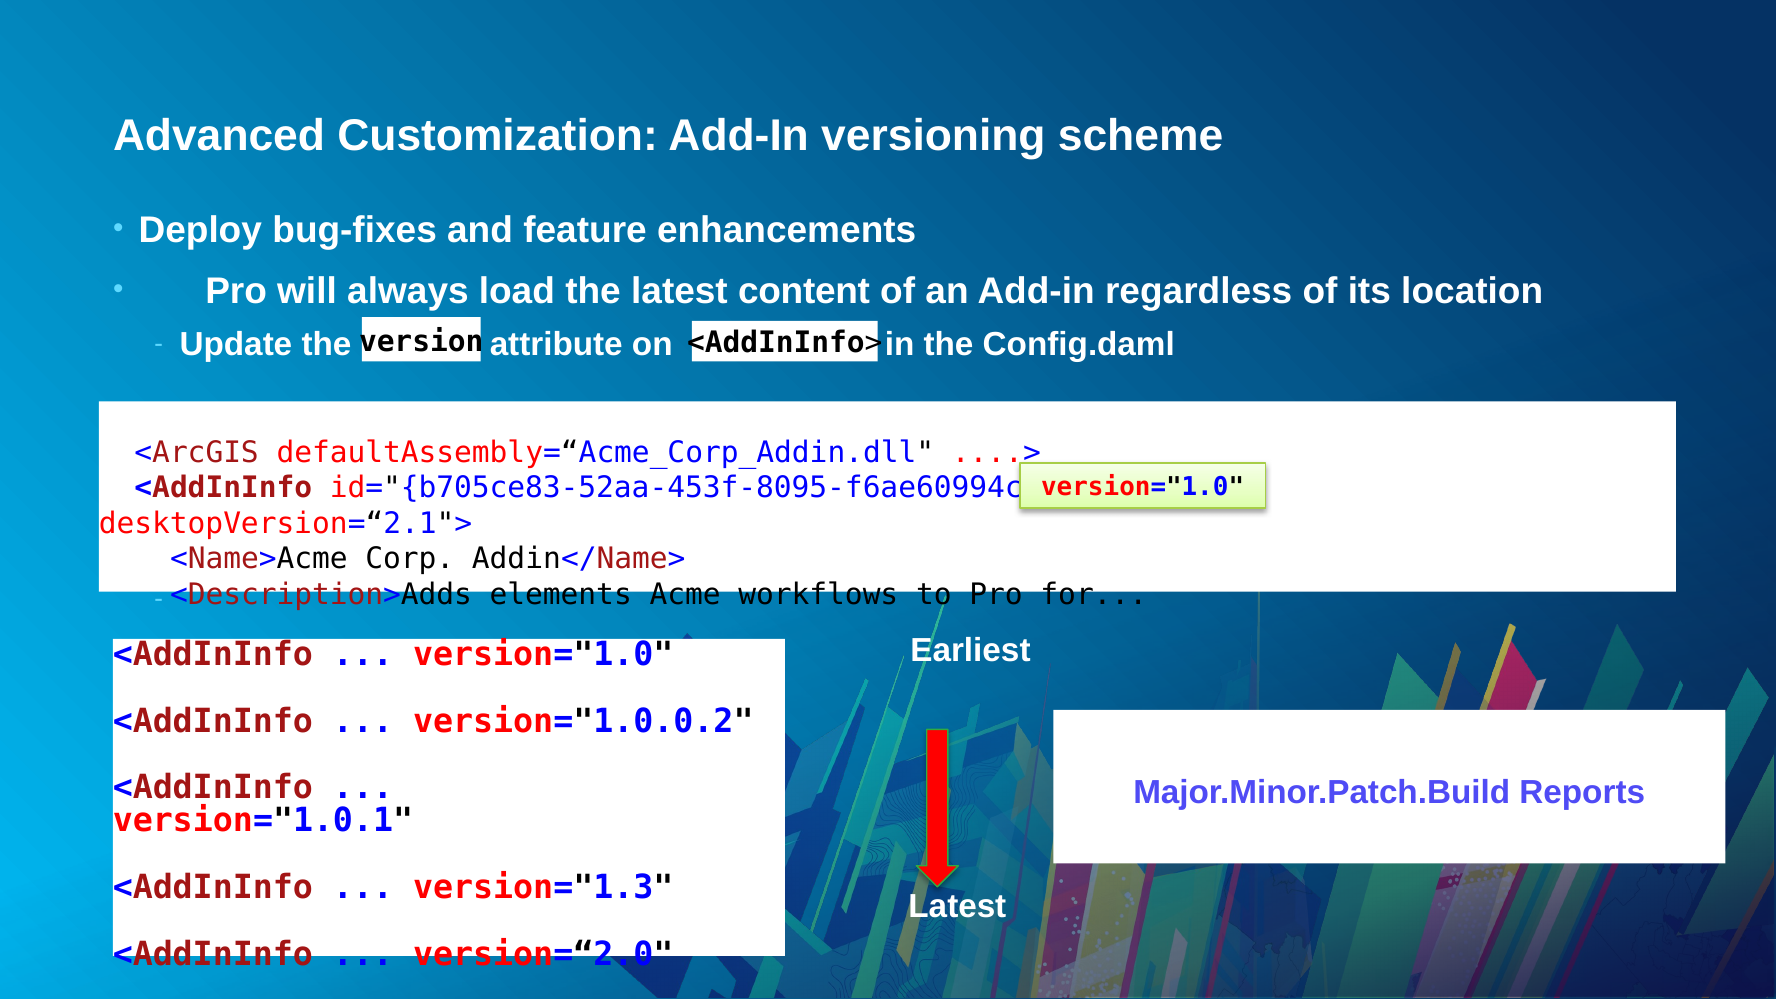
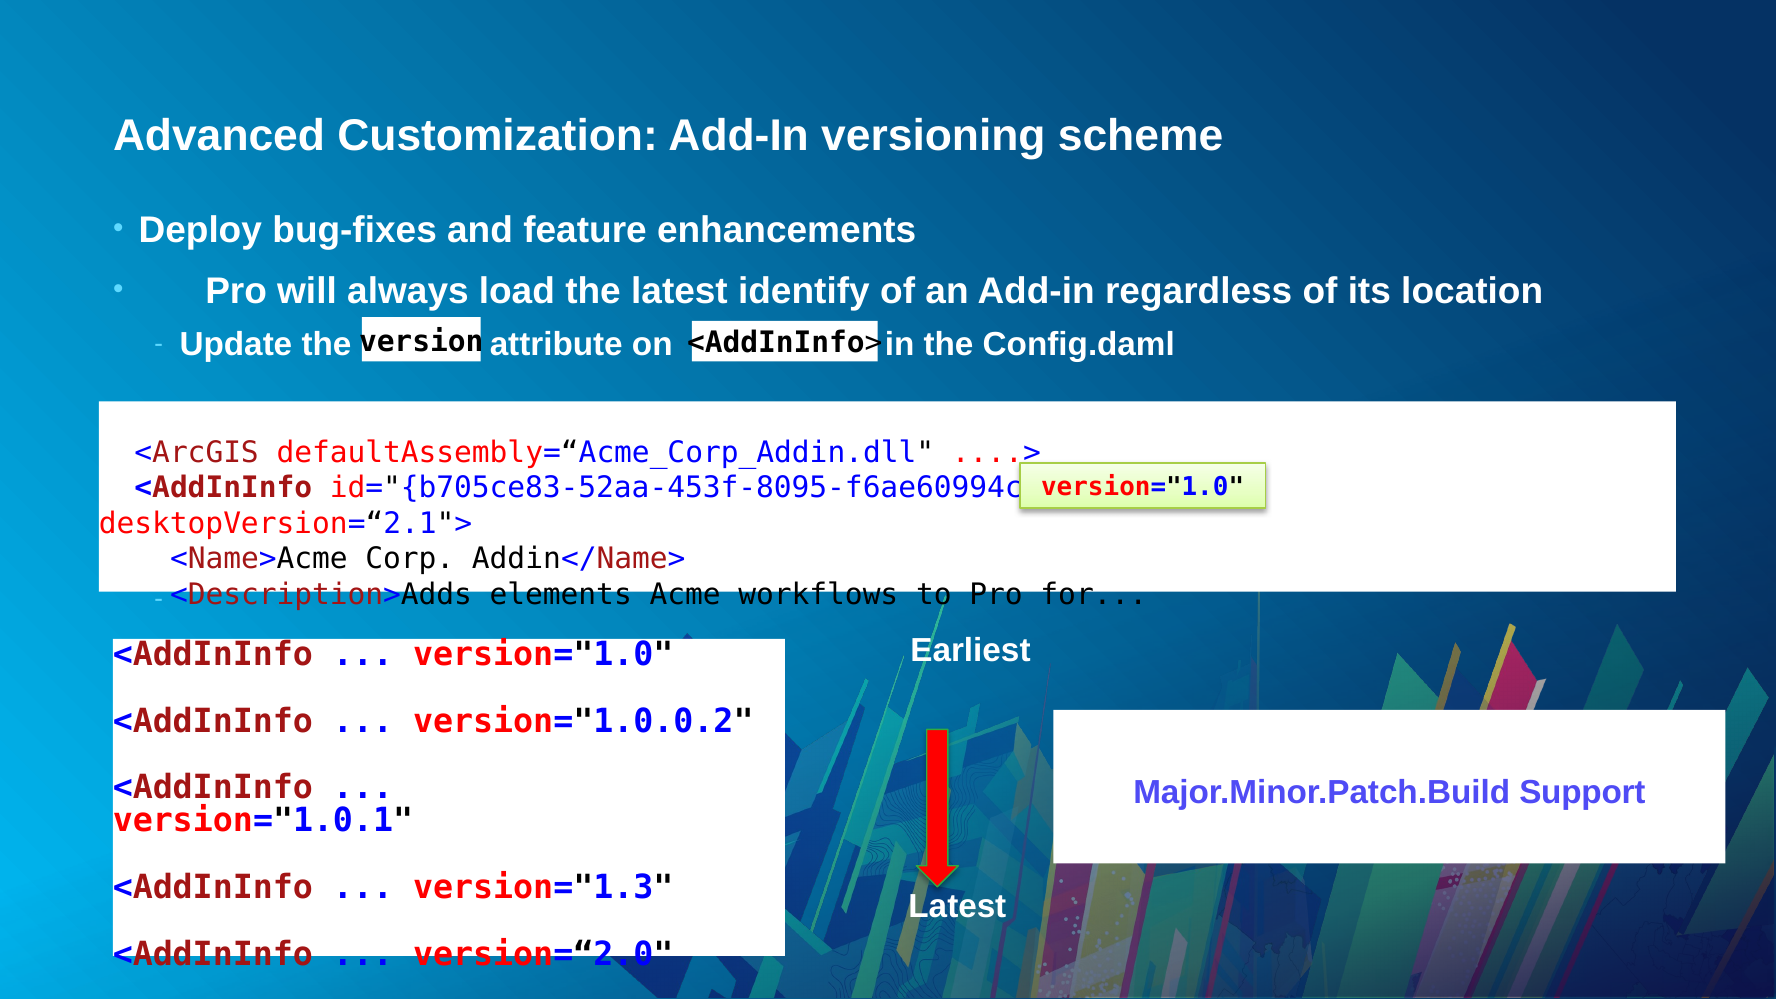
content: content -> identify (804, 291)
Reports: Reports -> Support (1582, 792)
